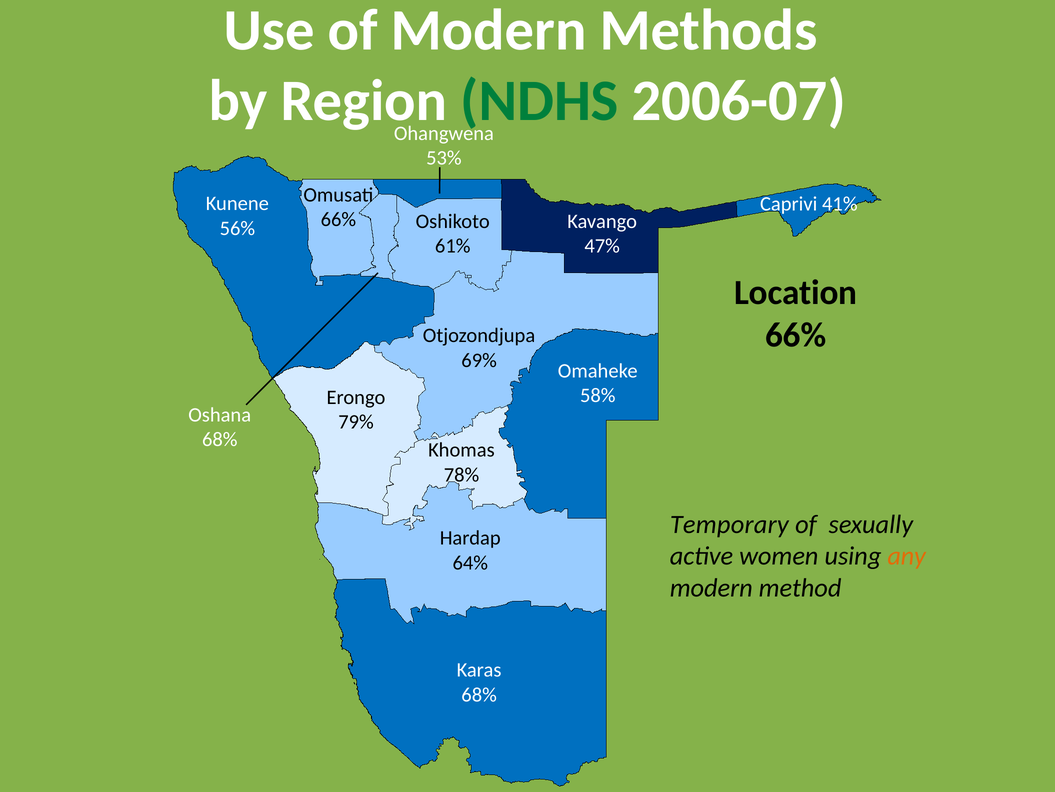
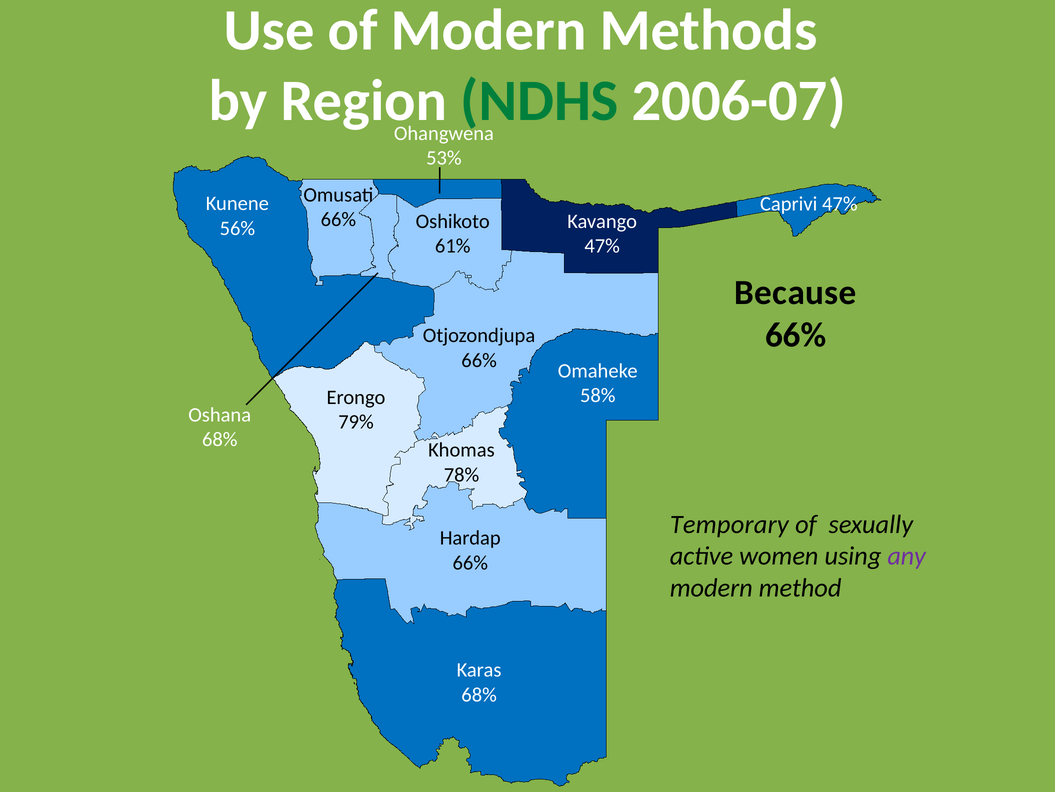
Caprivi 41%: 41% -> 47% (840, 204)
Location: Location -> Because (795, 292)
69%: 69% -> 66% (479, 360)
any colour: orange -> purple (907, 556)
64%: 64% -> 66% (470, 562)
